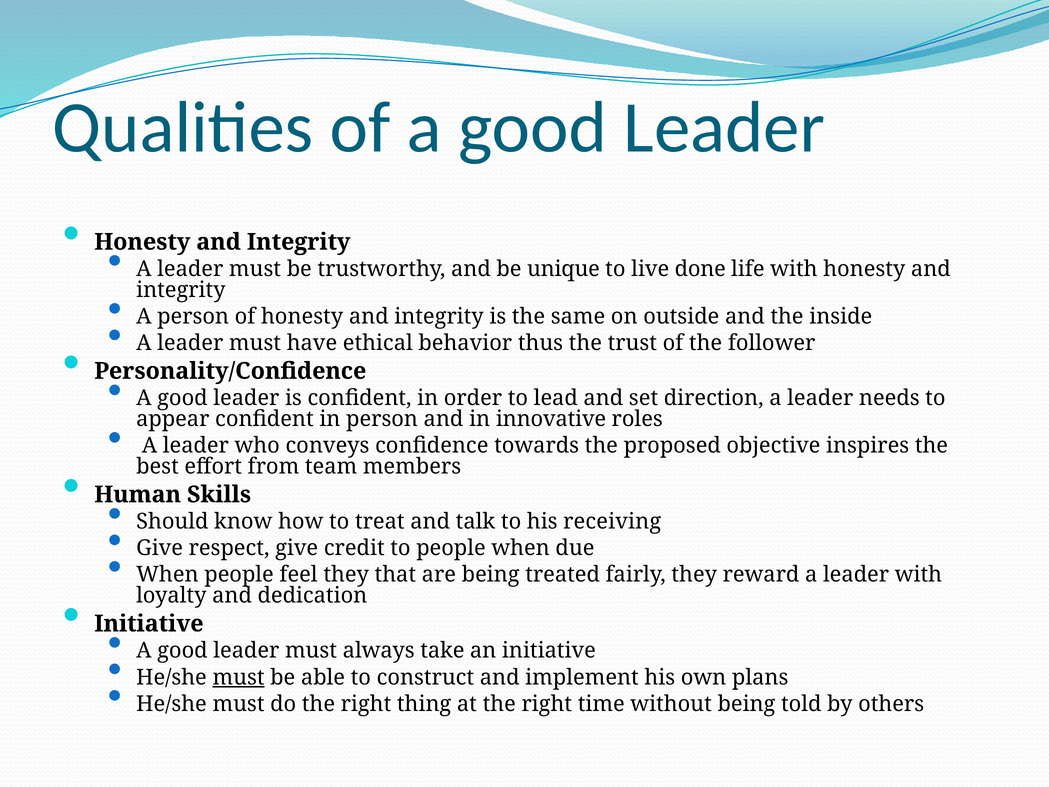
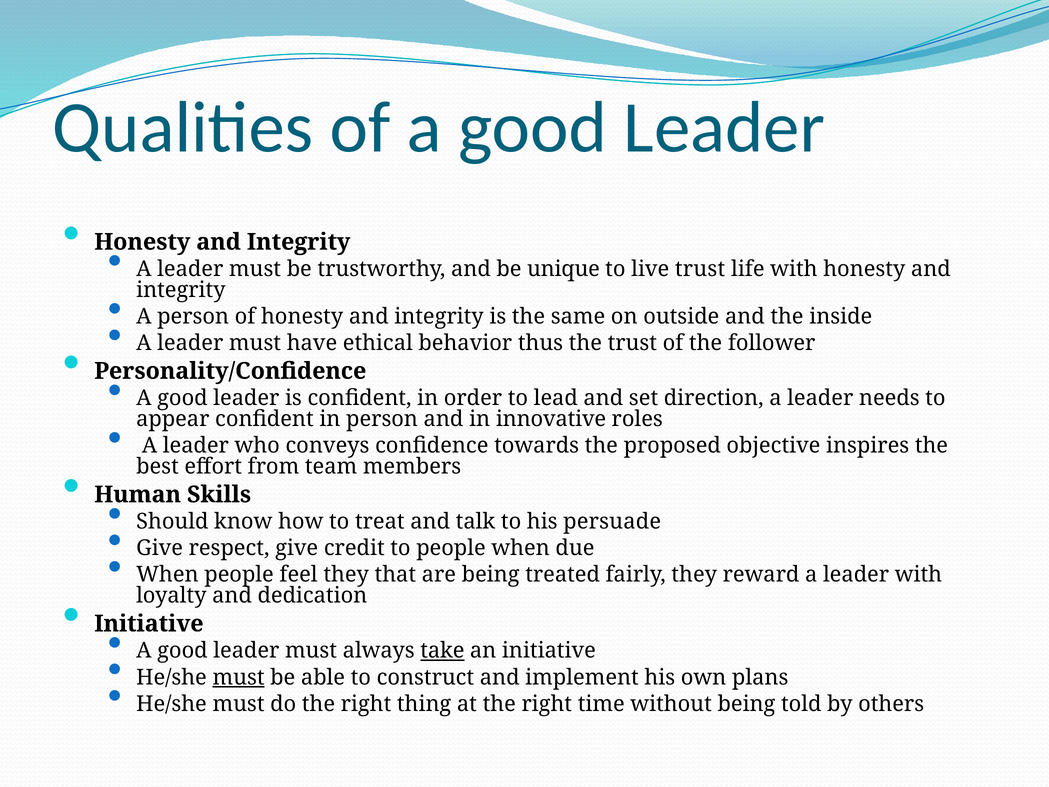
live done: done -> trust (700, 269)
receiving: receiving -> persuade (612, 521)
take underline: none -> present (442, 651)
